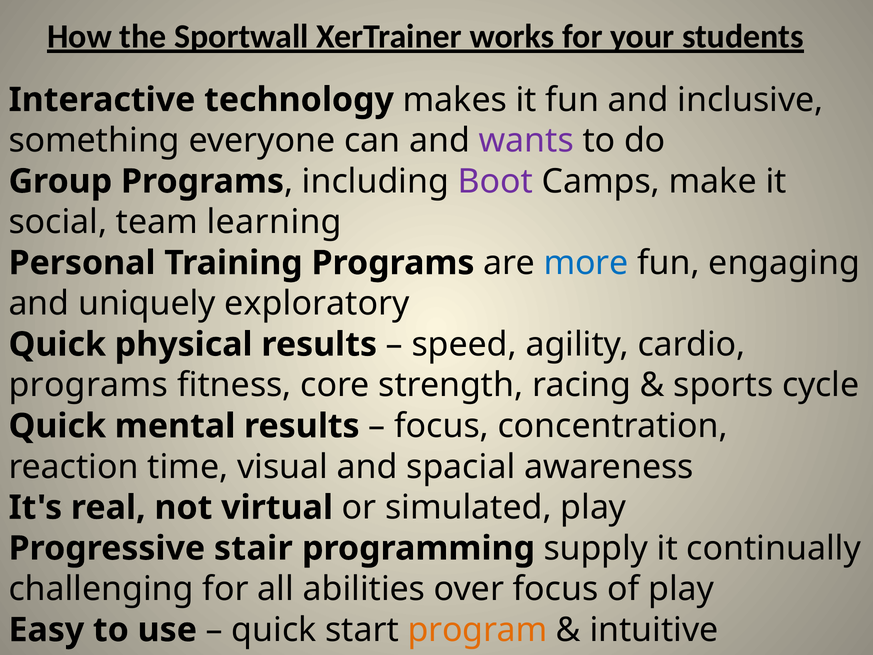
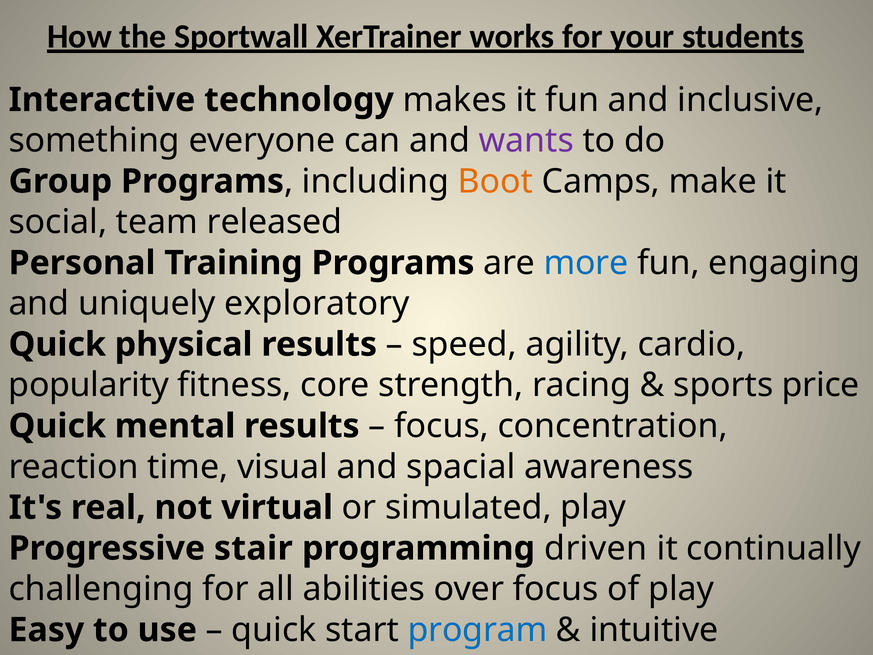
Boot colour: purple -> orange (495, 181)
learning: learning -> released (275, 222)
programs: programs -> popularity (89, 385)
cycle: cycle -> price (821, 385)
supply: supply -> driven (596, 548)
program colour: orange -> blue (477, 630)
